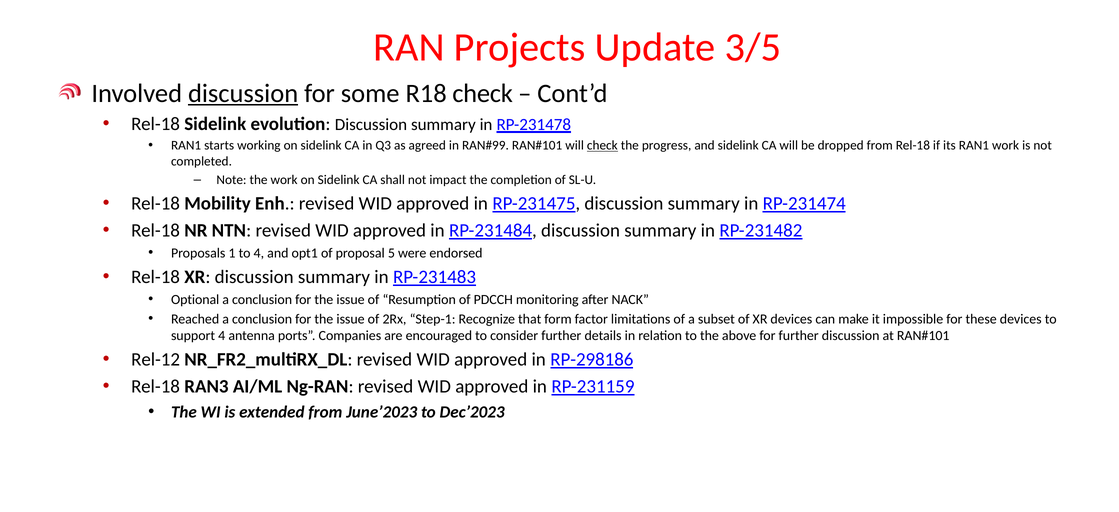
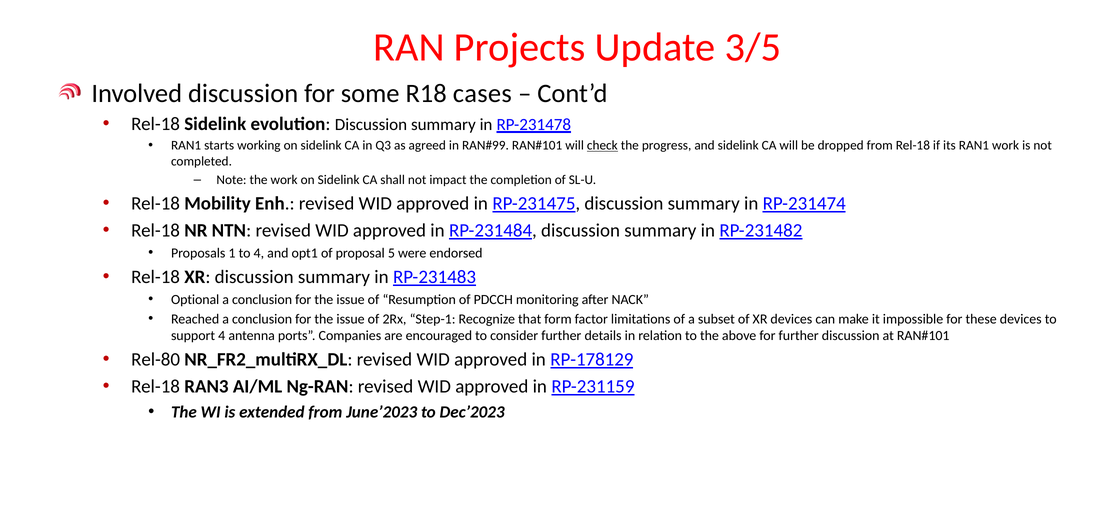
discussion underline: present -> none (243, 93)
R18 check: check -> cases (482, 93)
Rel-12: Rel-12 -> Rel-80 (156, 359)
RP-298186: RP-298186 -> RP-178129 (592, 359)
